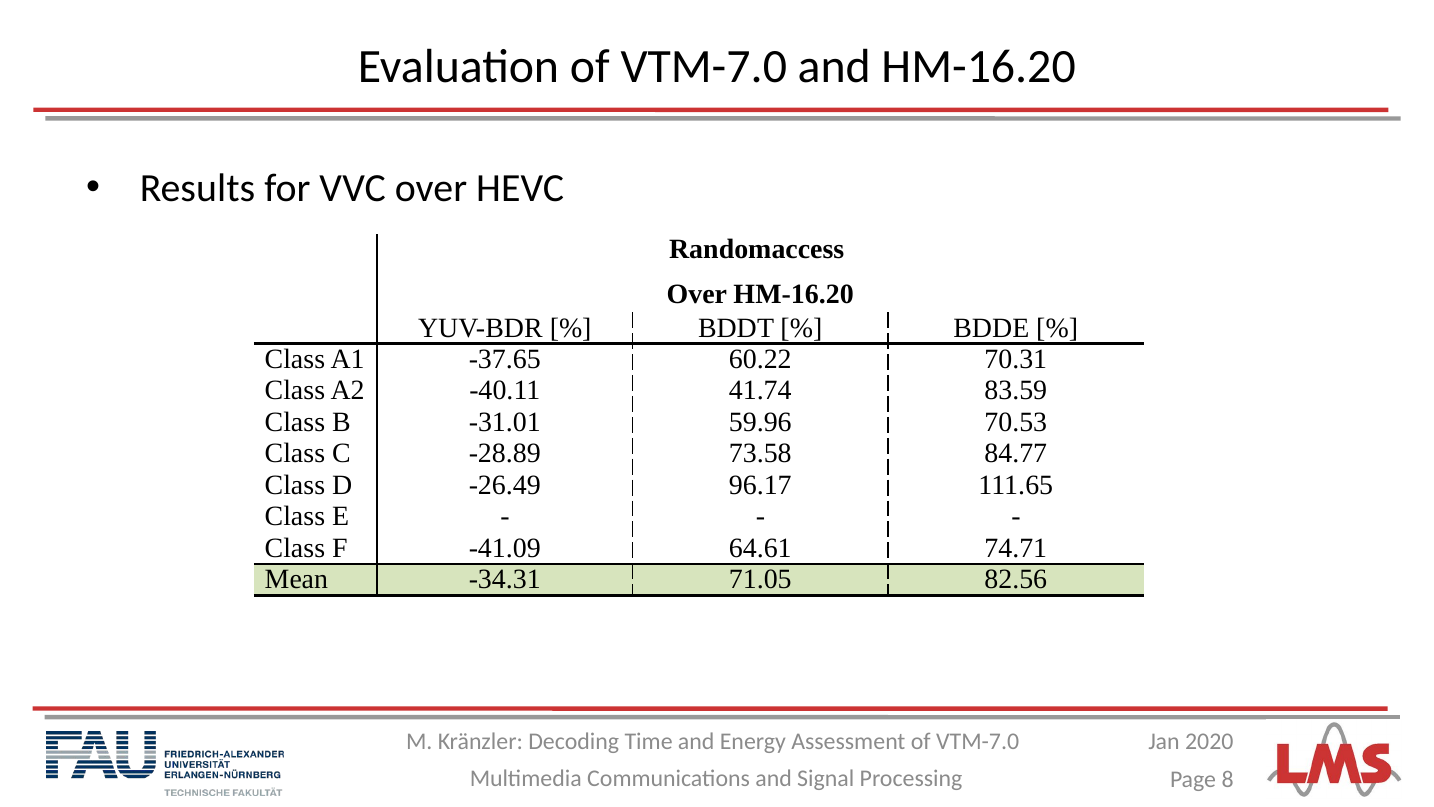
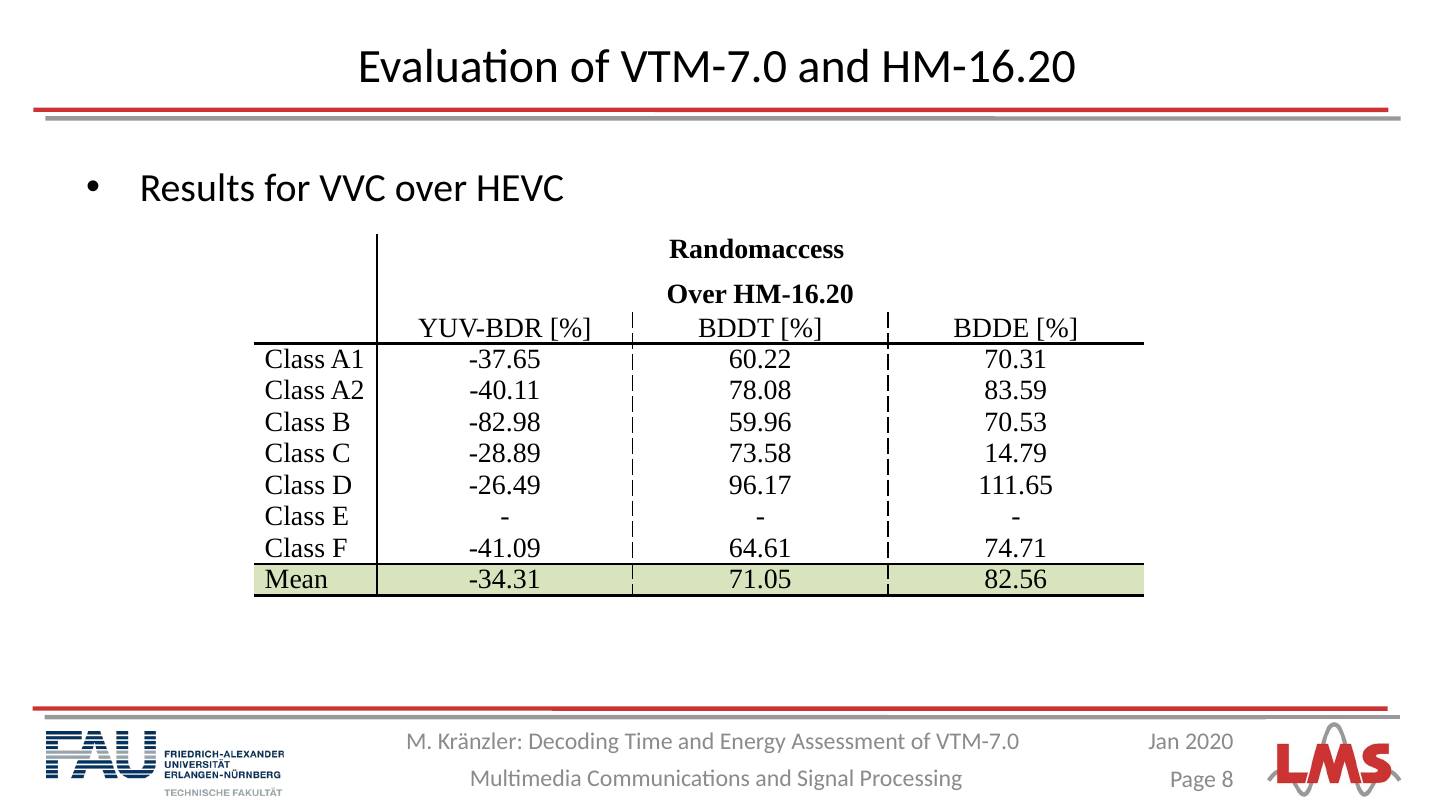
41.74: 41.74 -> 78.08 (760, 391)
-31.01: -31.01 -> -82.98 (505, 422)
84.77: 84.77 -> 14.79 (1016, 454)
